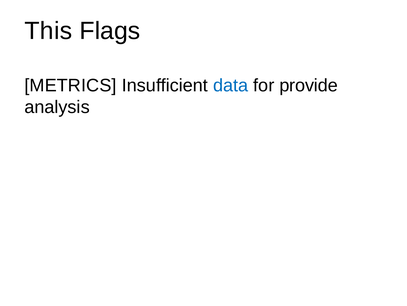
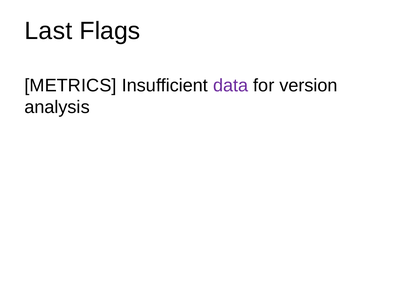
This: This -> Last (48, 31)
data colour: blue -> purple (231, 85)
provide: provide -> version (309, 85)
